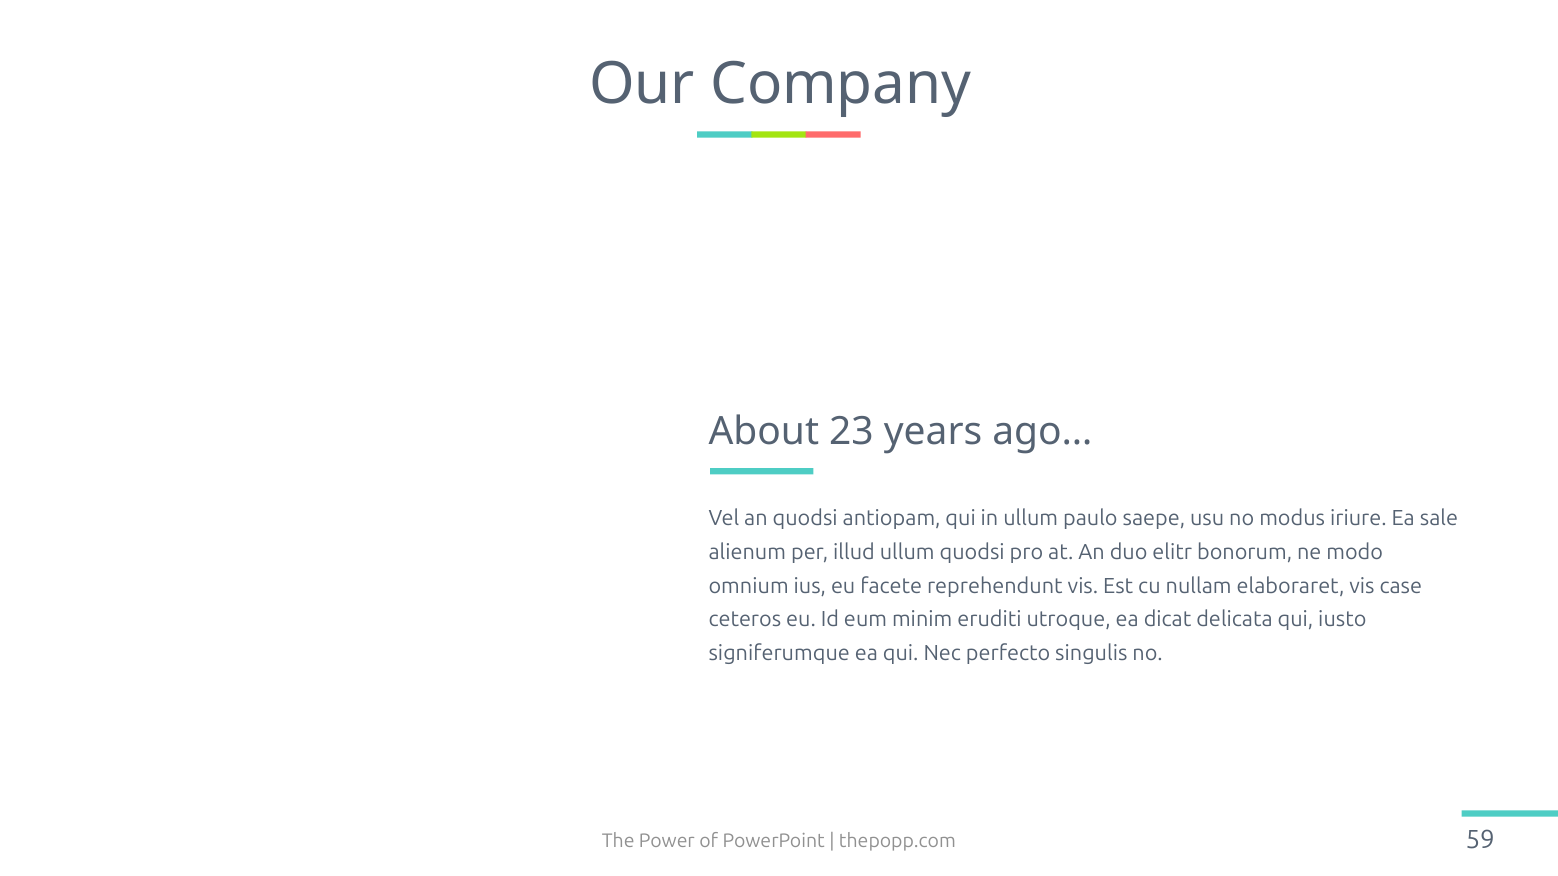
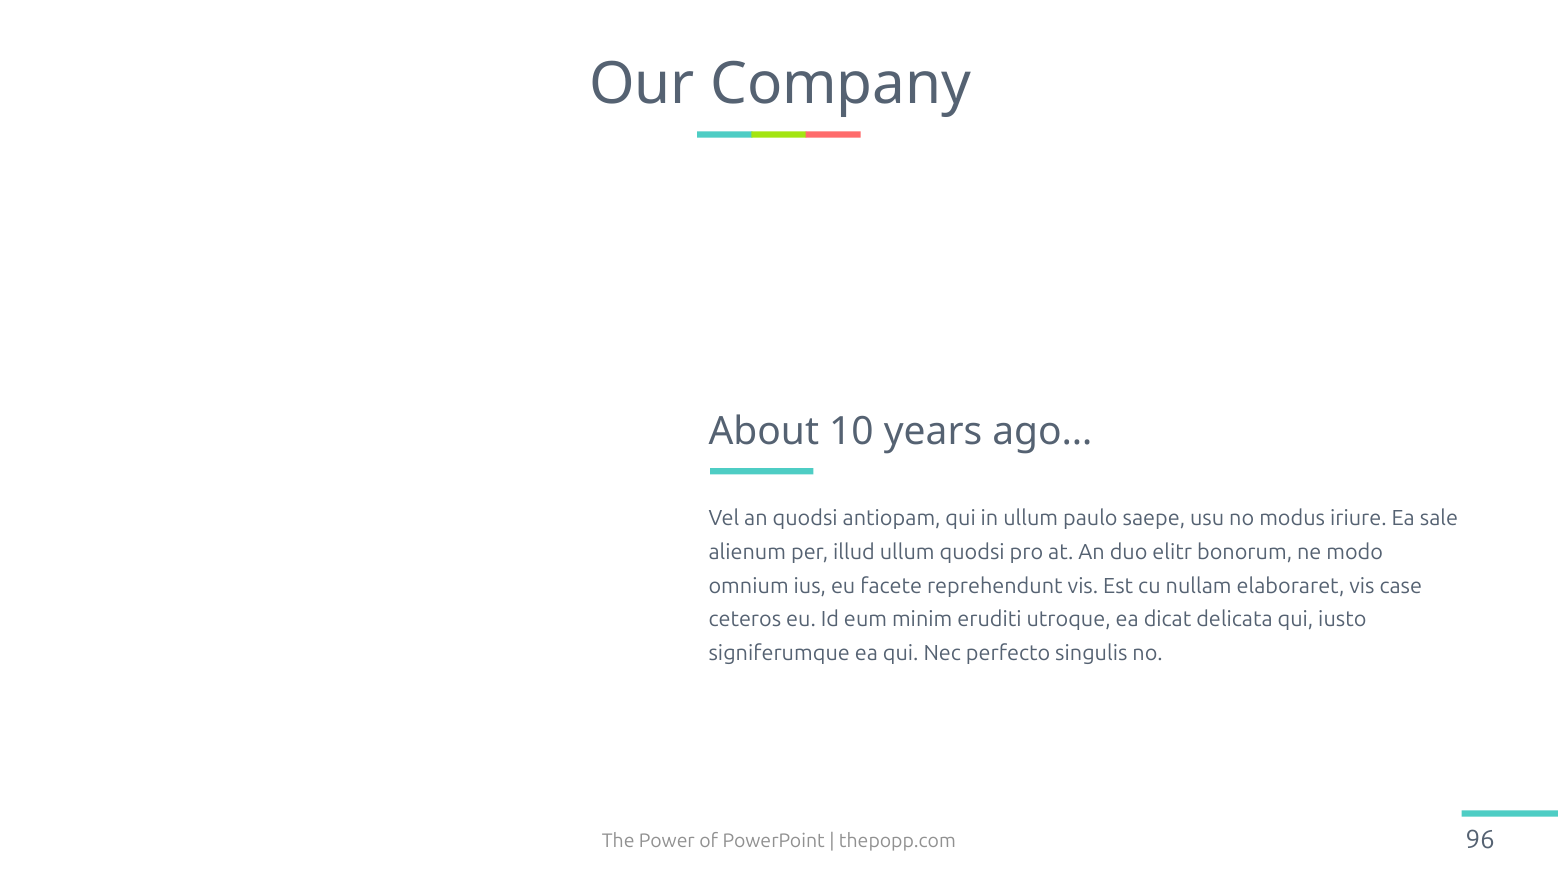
23: 23 -> 10 (851, 431)
59: 59 -> 96 (1480, 840)
